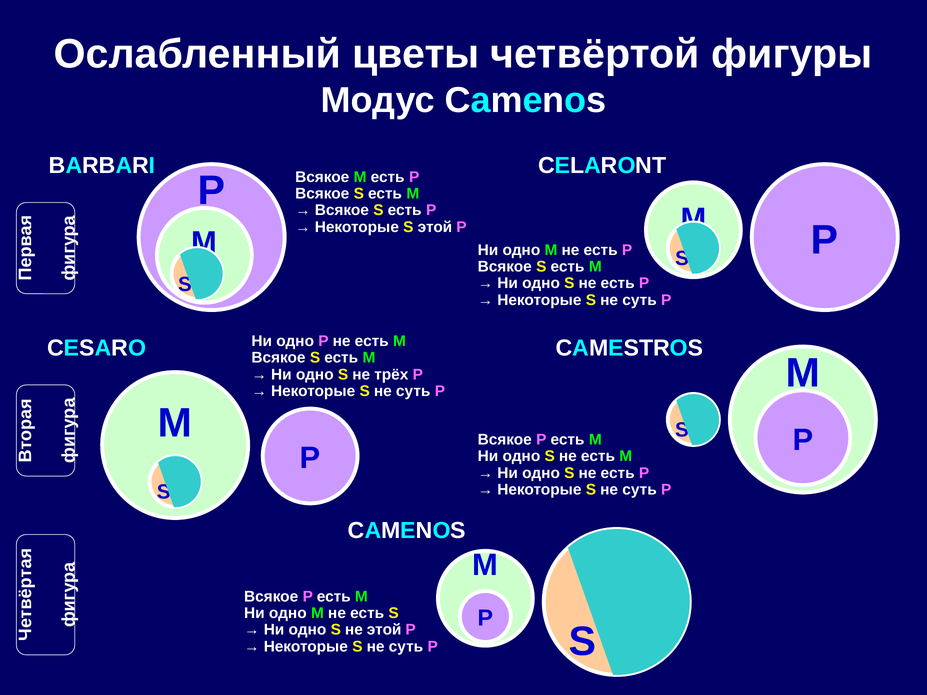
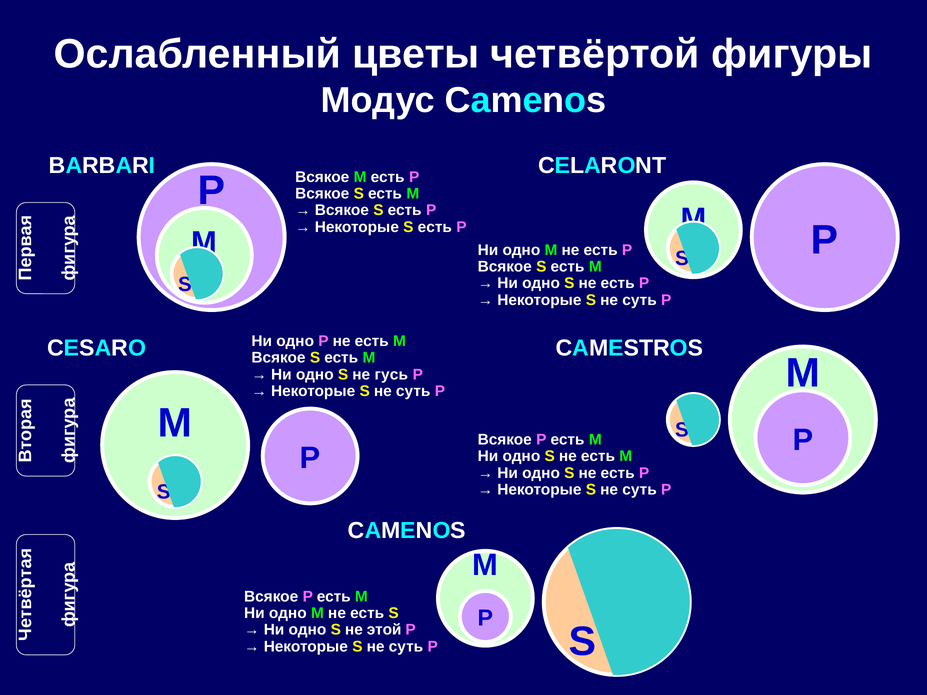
Некоторые S этой: этой -> есть (435, 227)
трёх: трёх -> гусь (391, 375)
